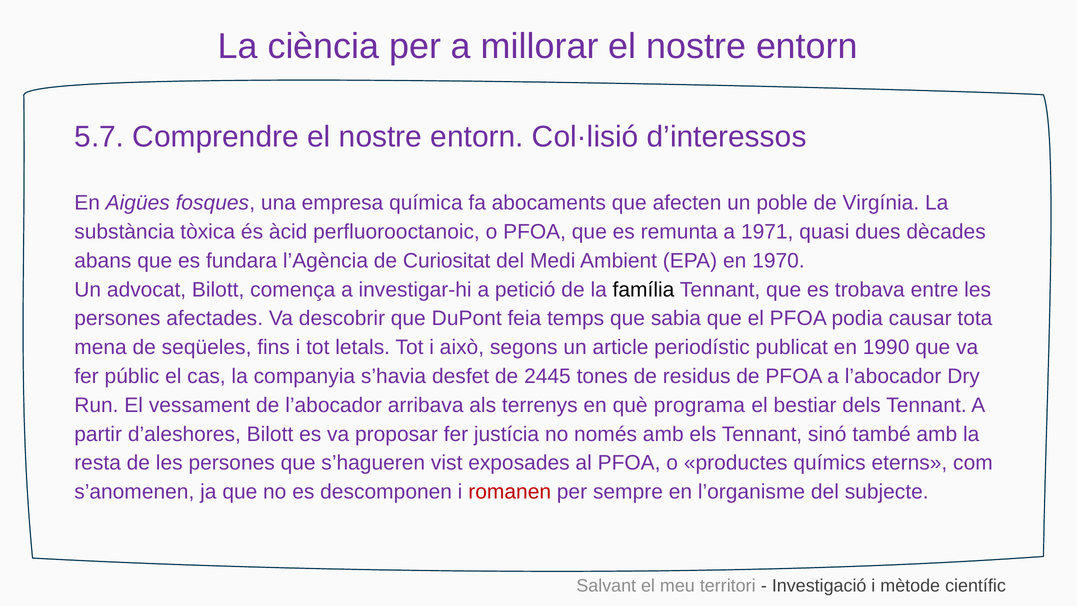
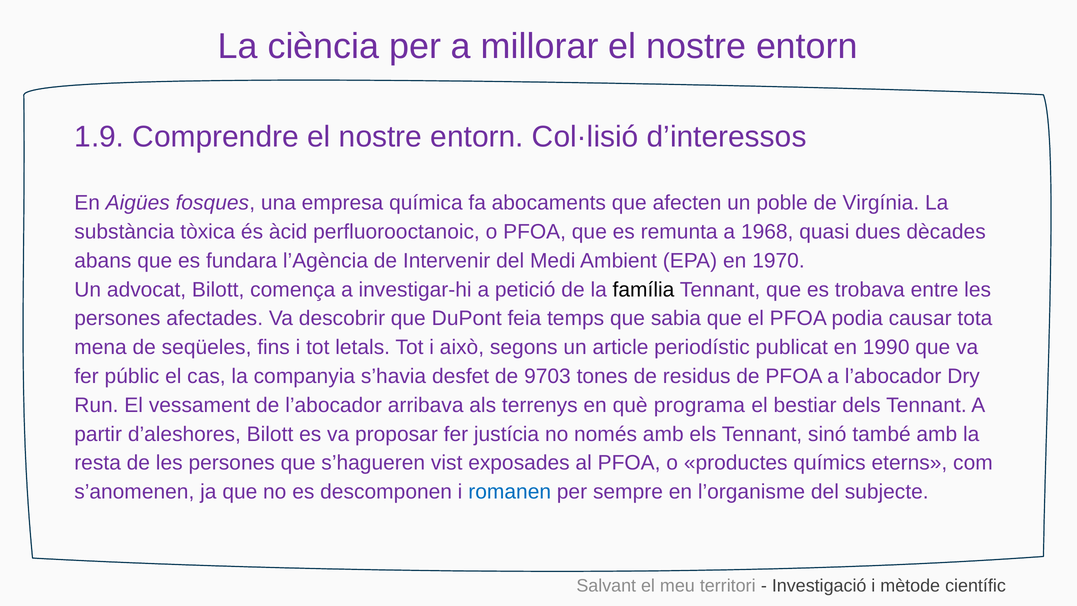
5.7: 5.7 -> 1.9 (99, 137)
1971: 1971 -> 1968 (767, 232)
Curiositat: Curiositat -> Intervenir (447, 261)
2445: 2445 -> 9703 (547, 376)
romanen colour: red -> blue (510, 492)
